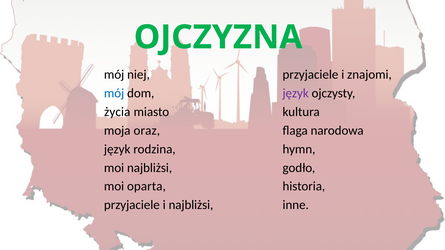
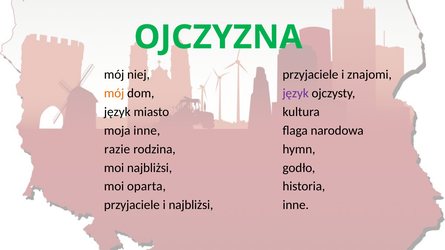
mój colour: blue -> orange (114, 93)
życia: życia -> język (117, 112)
moja oraz: oraz -> inne (147, 131)
język: język -> razie (117, 149)
